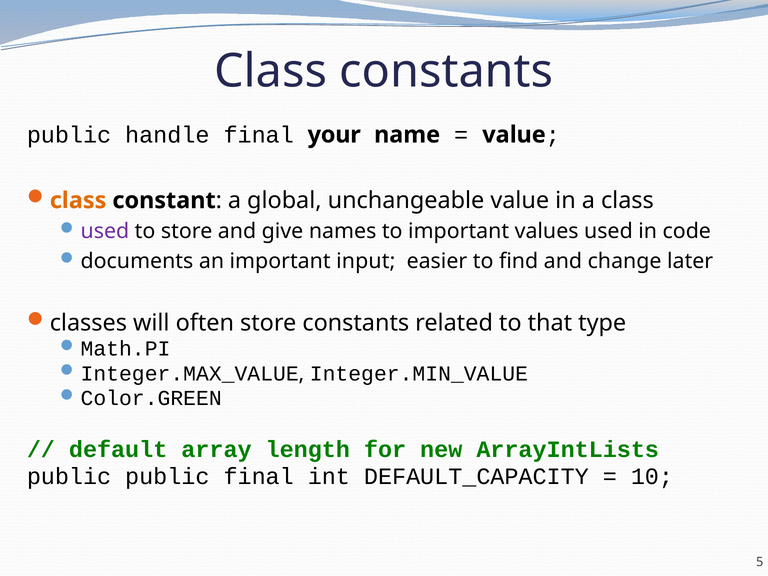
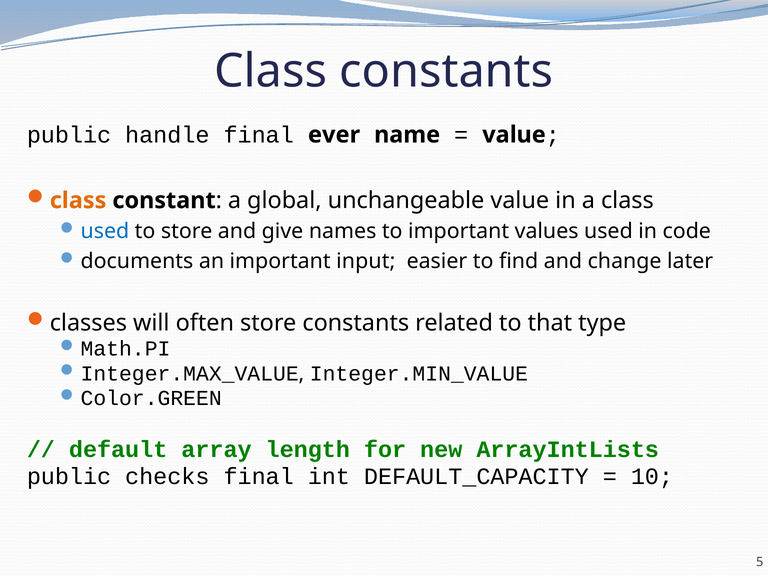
your: your -> ever (334, 135)
used colour: purple -> blue (105, 231)
public public: public -> checks (167, 477)
